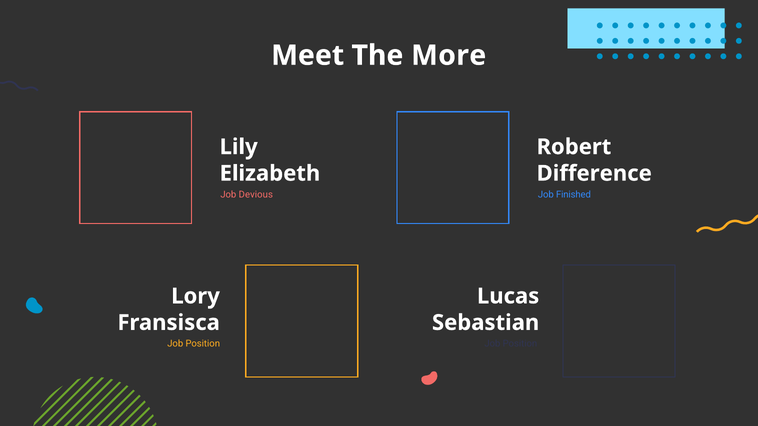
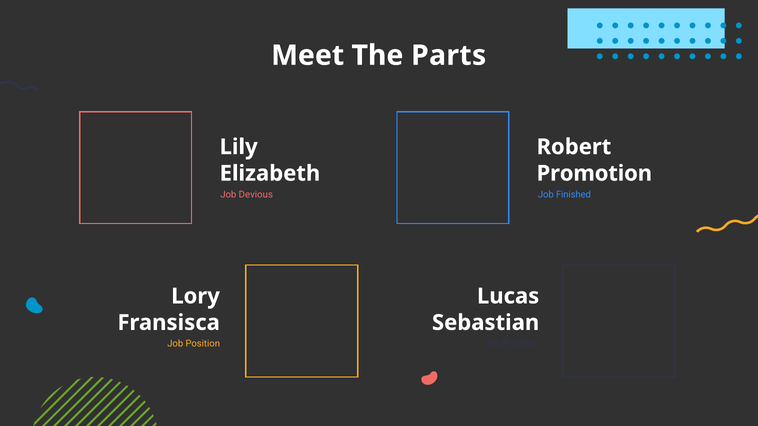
More: More -> Parts (449, 55)
Difference: Difference -> Promotion (594, 174)
